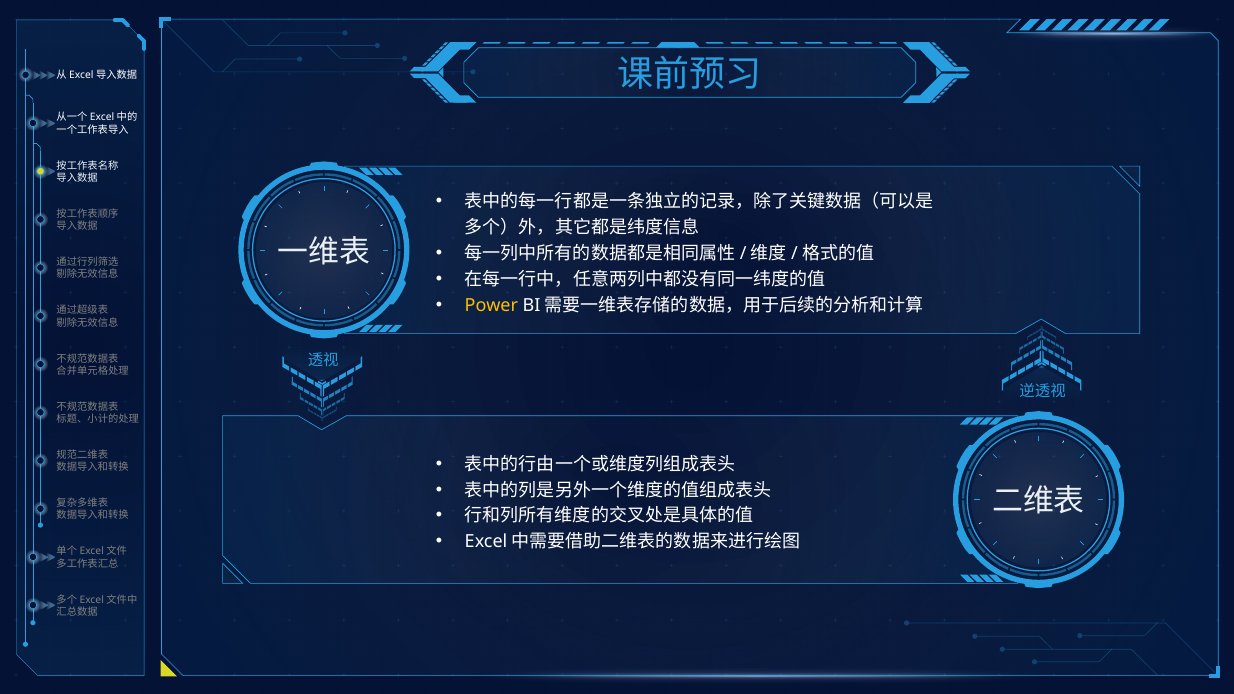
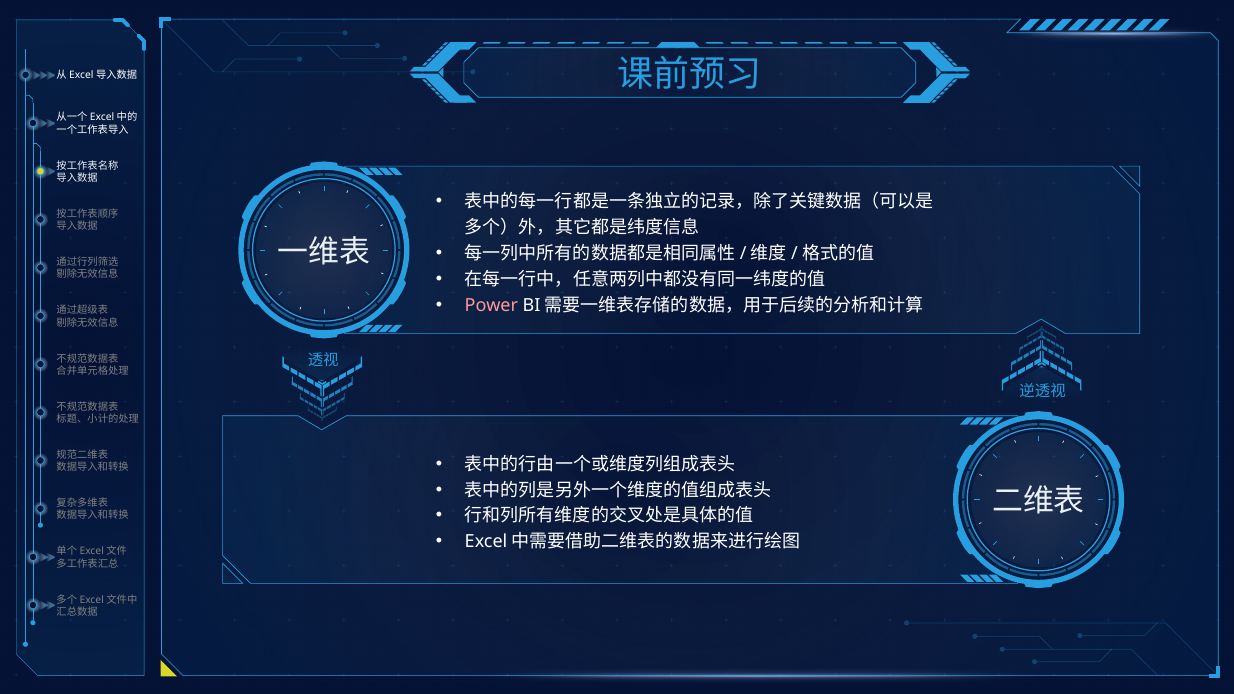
Power colour: yellow -> pink (491, 305)
